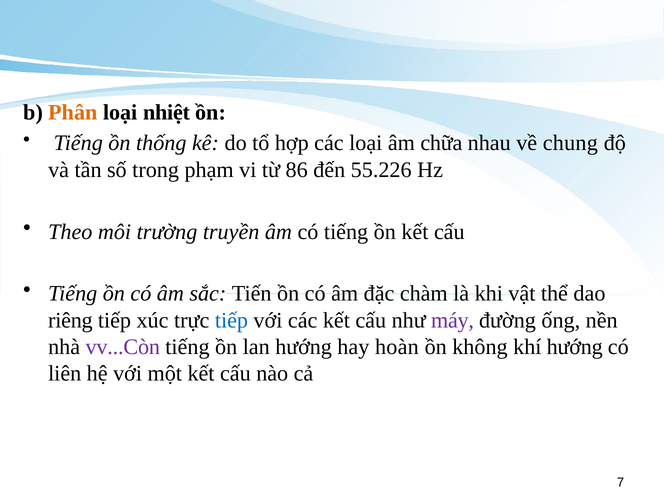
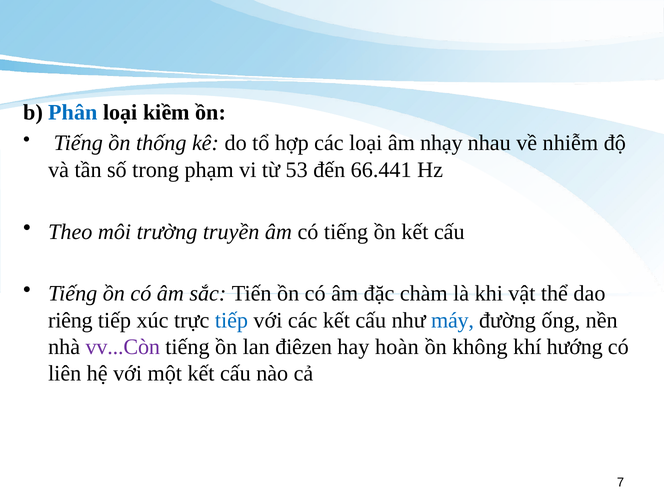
Phân colour: orange -> blue (73, 112)
nhiệt: nhiệt -> kiềm (166, 112)
chữa: chữa -> nhạy (441, 143)
chung: chung -> nhiễm (570, 143)
86: 86 -> 53 (297, 170)
55.226: 55.226 -> 66.441 (381, 170)
máy colour: purple -> blue (453, 320)
lan hướng: hướng -> điêzen (304, 347)
